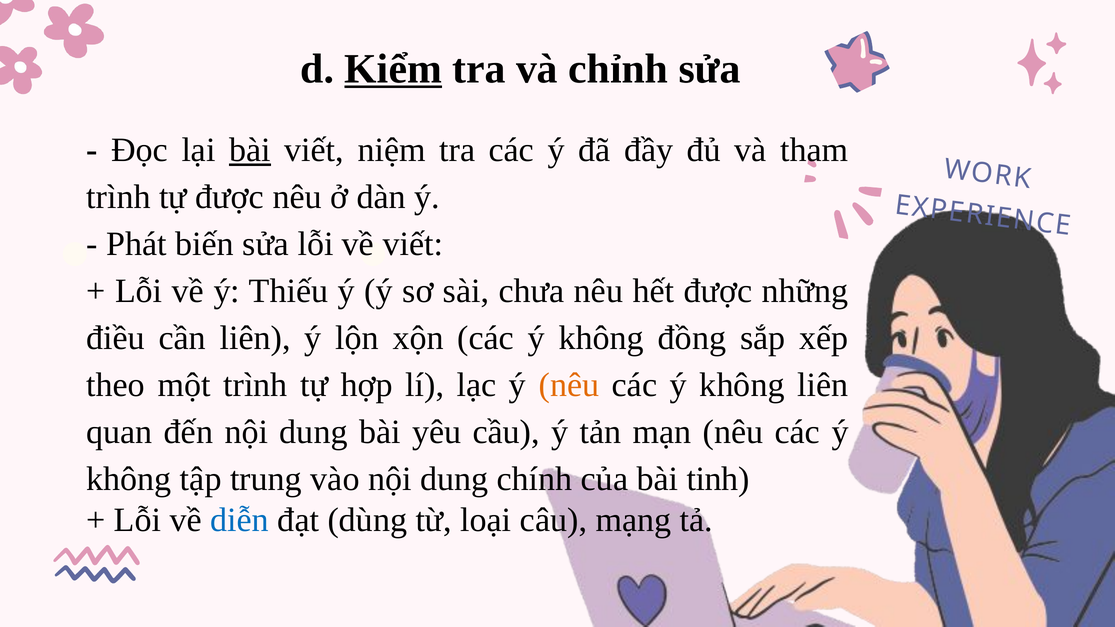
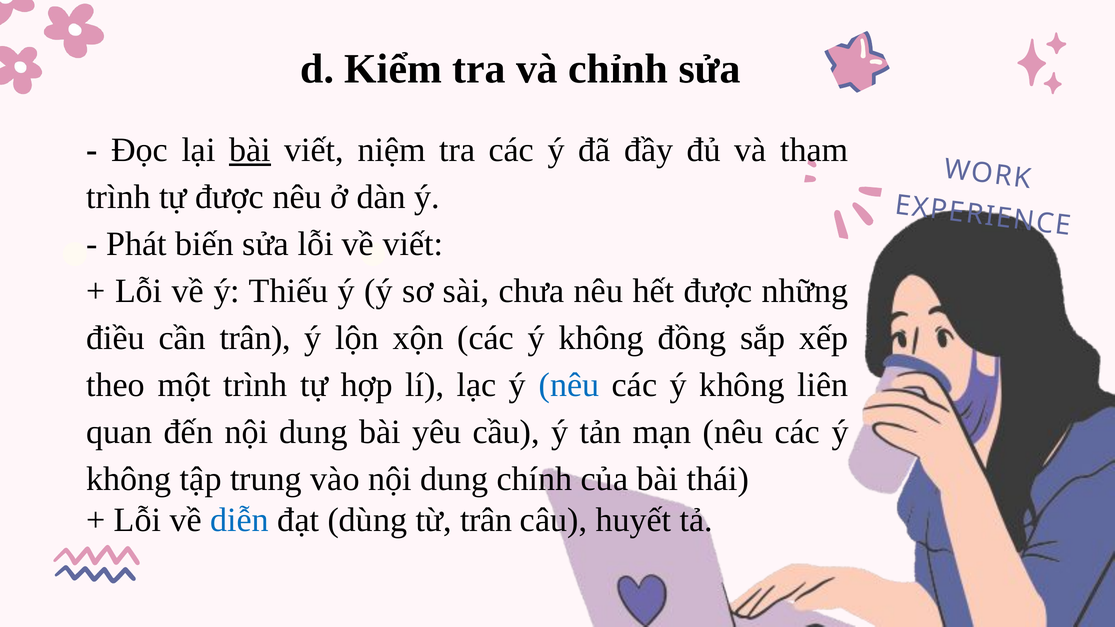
Kiểm underline: present -> none (393, 69)
cần liên: liên -> trân (255, 338)
nêu colour: orange -> blue (569, 385)
tinh: tinh -> thái (718, 479)
từ loại: loại -> trân (486, 520)
mạng: mạng -> huyết (633, 520)
